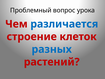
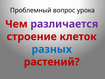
различается colour: blue -> purple (64, 24)
